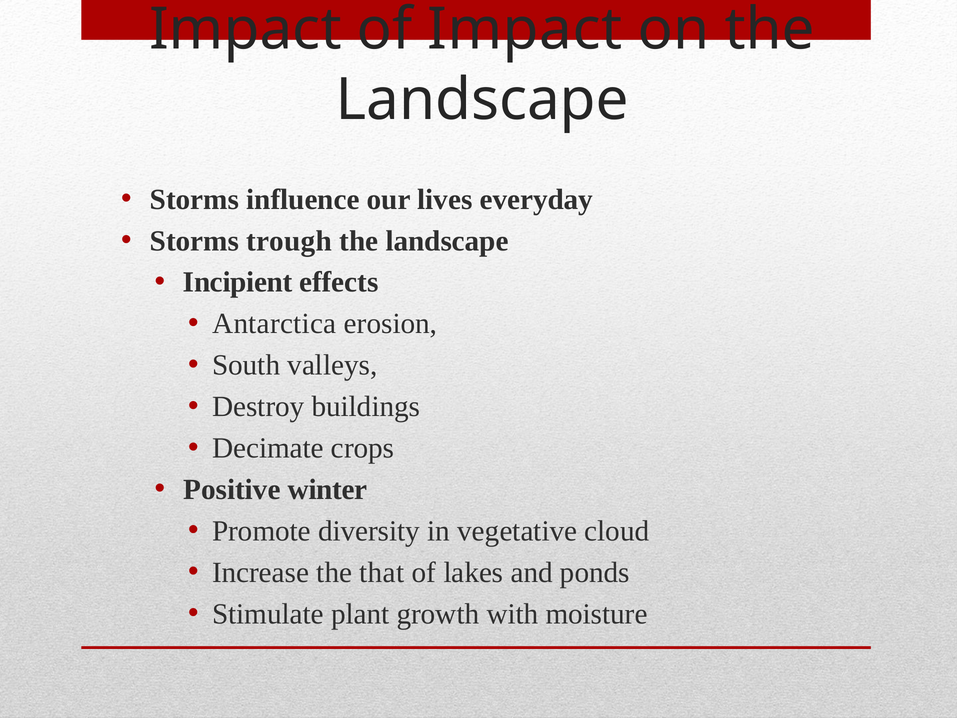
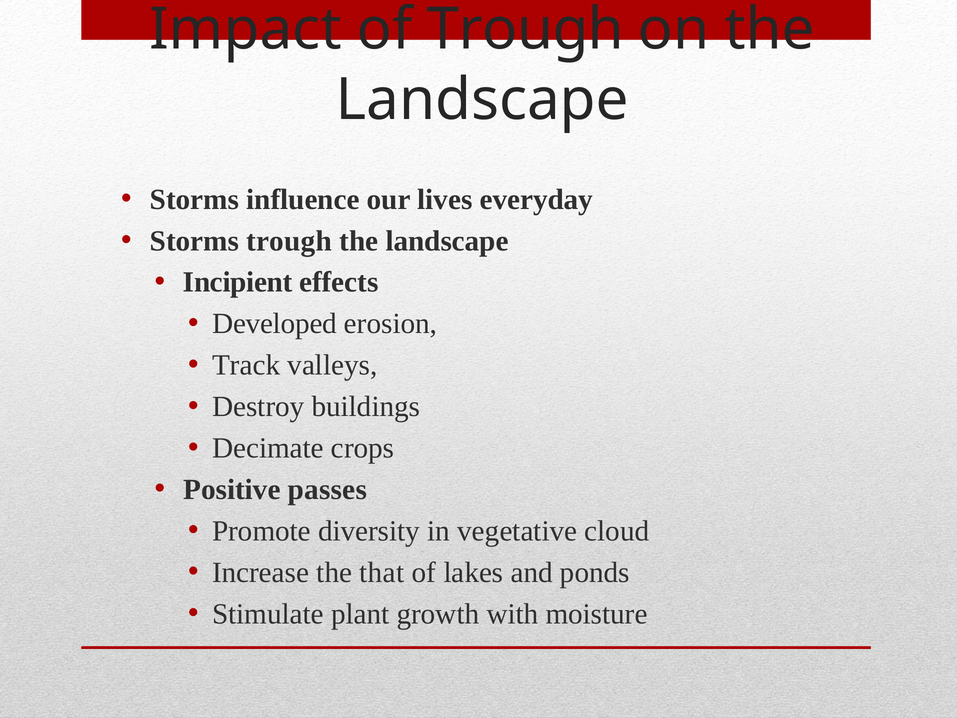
of Impact: Impact -> Trough (525, 30)
Antarctica: Antarctica -> Developed (274, 324)
South: South -> Track (246, 365)
winter: winter -> passes (327, 489)
